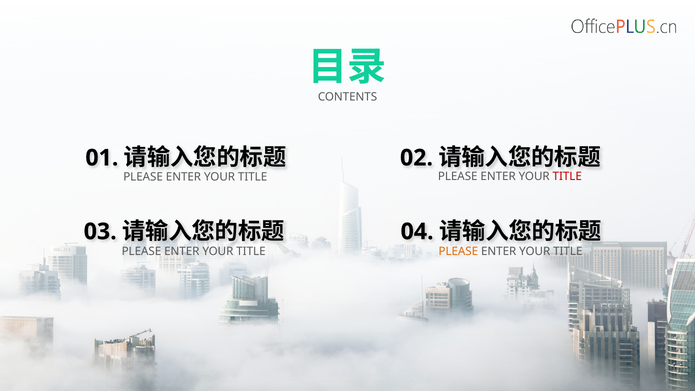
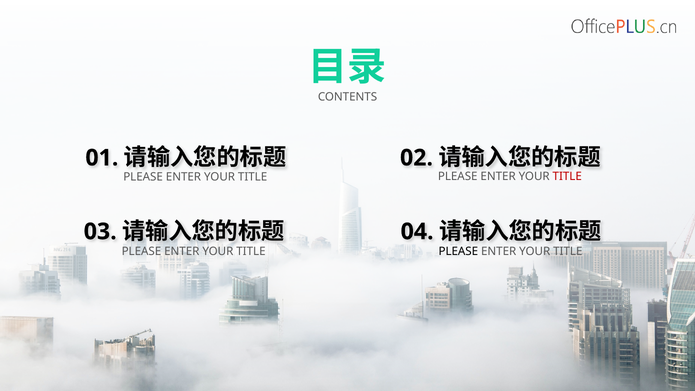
PLEASE colour: orange -> black (458, 251)
